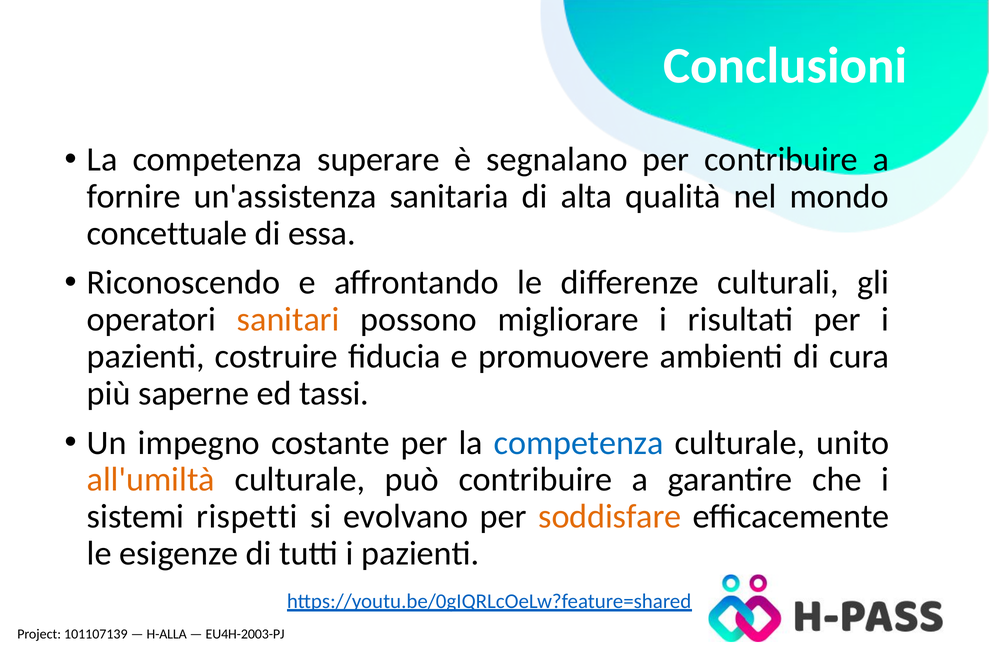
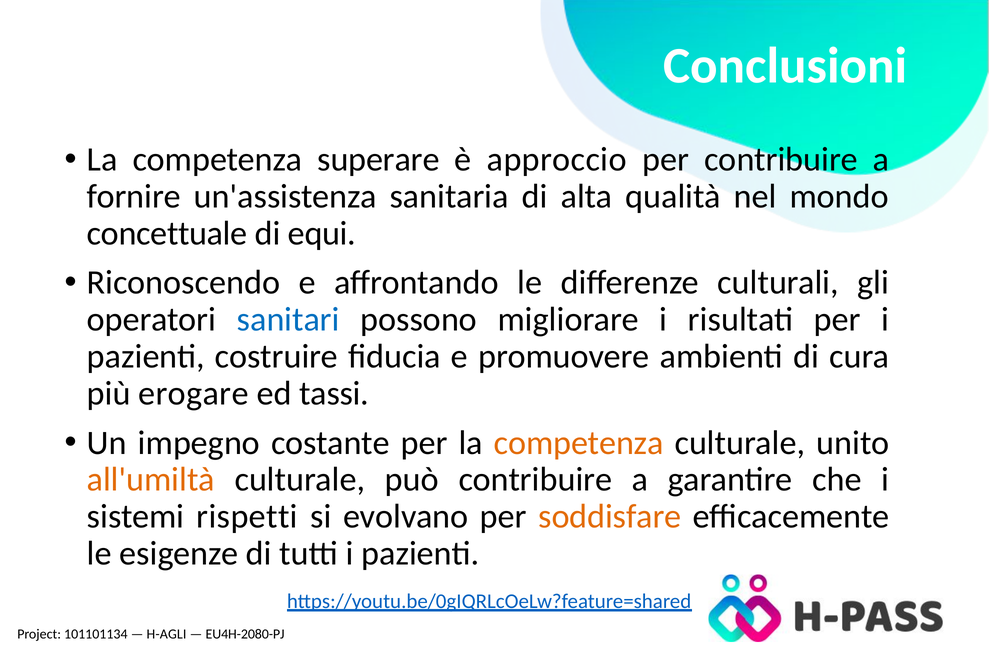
segnalano: segnalano -> approccio (557, 160)
essa: essa -> equi (322, 233)
sanitari colour: orange -> blue (288, 320)
saperne: saperne -> erogare (193, 394)
competenza colour: blue -> orange (579, 443)
101107139: 101107139 -> 101101134 (96, 634)
H-ALLA: H-ALLA -> H-AGLI (167, 634)
EU4H-2003-PJ: EU4H-2003-PJ -> EU4H-2080-PJ (245, 634)
